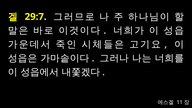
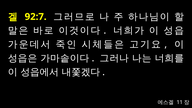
29:7: 29:7 -> 92:7 (36, 17)
